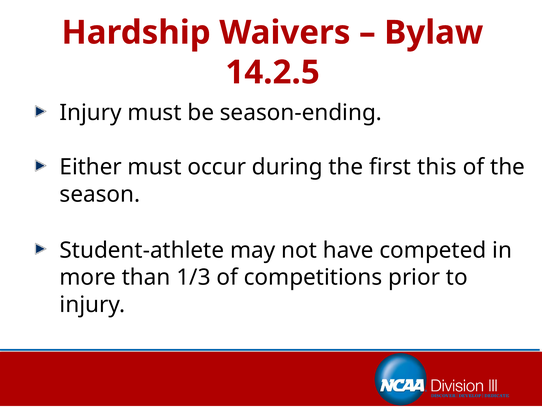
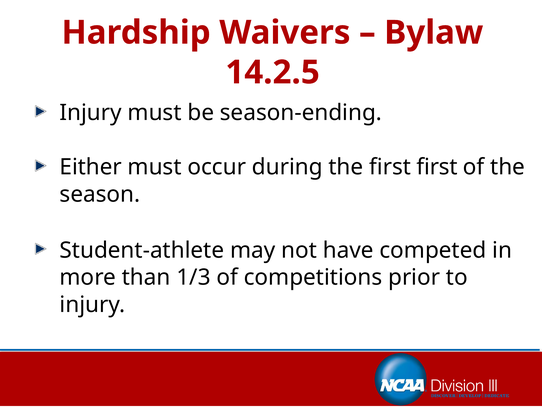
first this: this -> first (437, 167)
